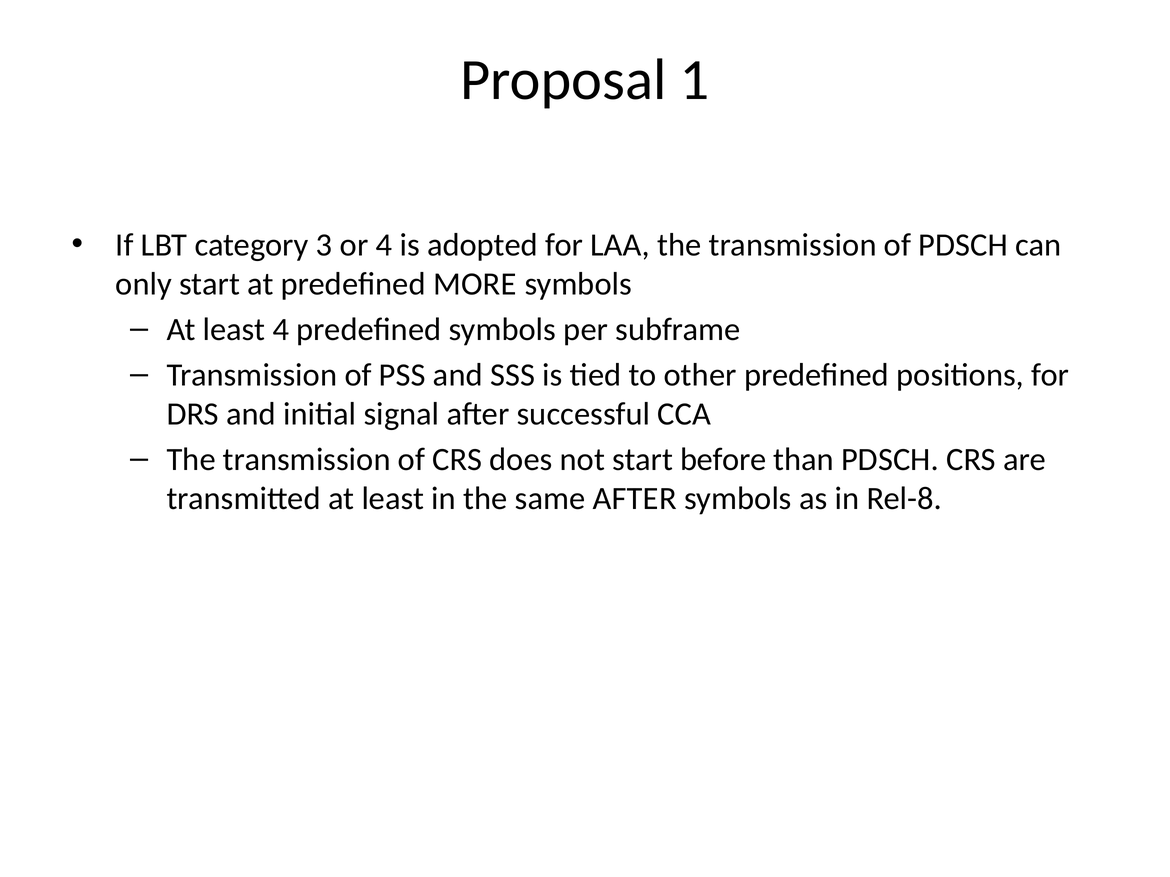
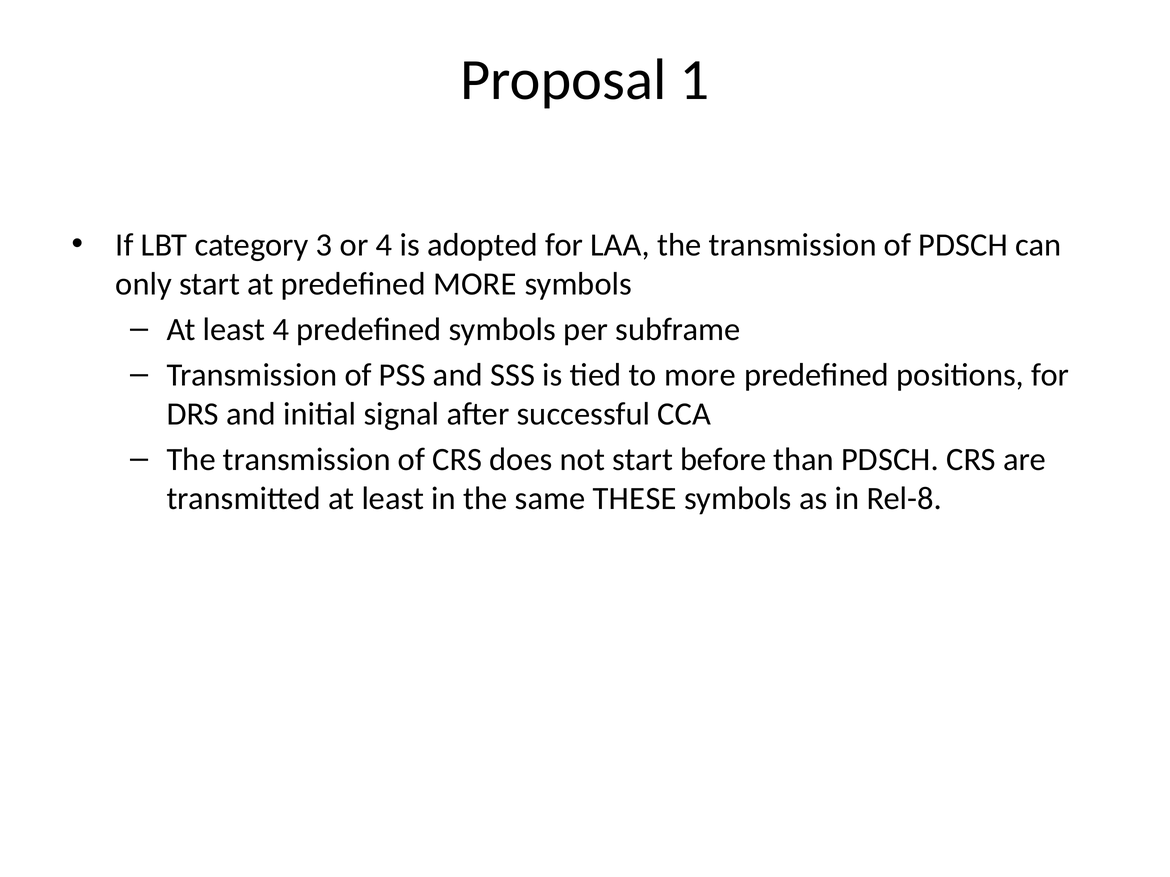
to other: other -> more (700, 375)
same AFTER: AFTER -> THESE (635, 499)
